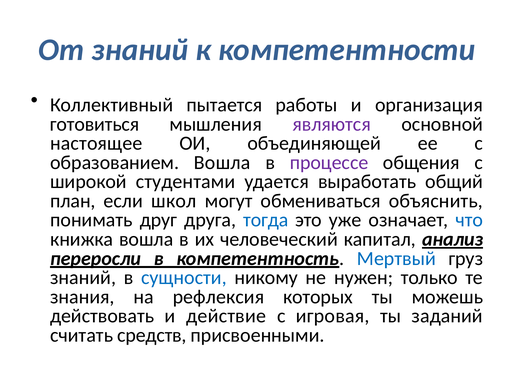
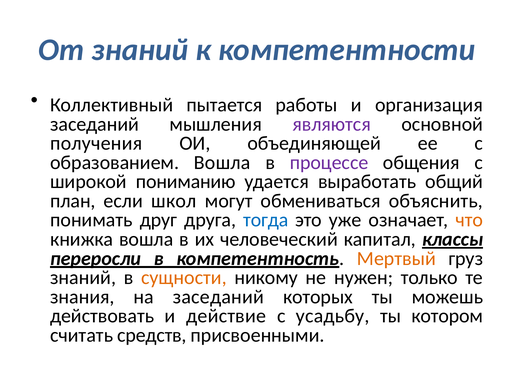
готовиться: готовиться -> заседаний (95, 124)
настоящее: настоящее -> получения (96, 144)
студентами: студентами -> пониманию (186, 182)
что colour: blue -> orange (469, 220)
анализ: анализ -> классы (453, 240)
Мертвый colour: blue -> orange (396, 259)
сущности colour: blue -> orange (184, 278)
на рефлексия: рефлексия -> заседаний (218, 297)
игровая: игровая -> усадьбу (333, 316)
заданий: заданий -> котором (447, 316)
